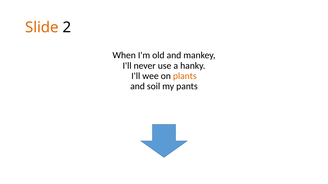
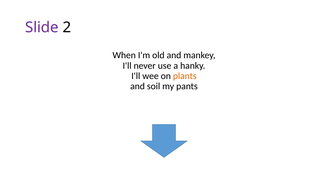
Slide colour: orange -> purple (42, 28)
